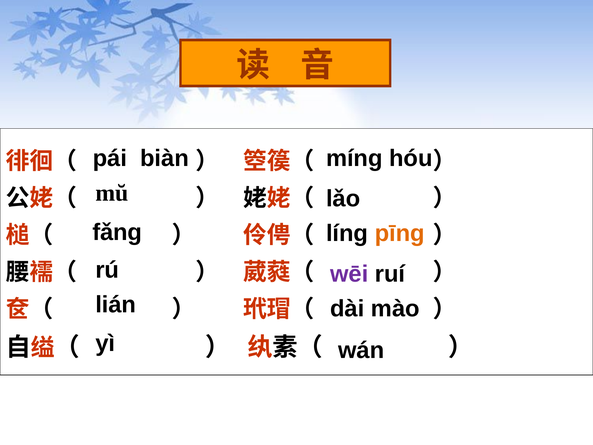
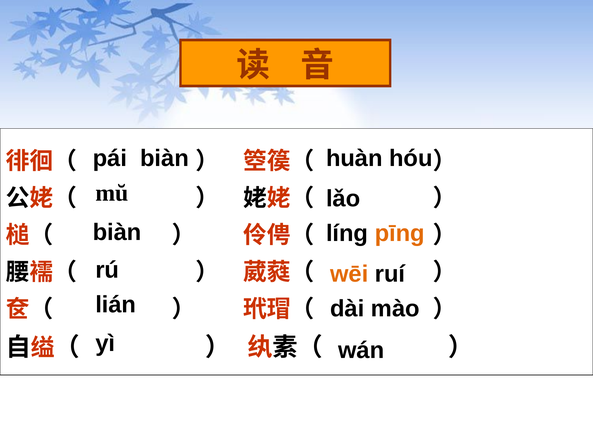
míng: míng -> huàn (354, 158)
fǎng: fǎng -> biàn (117, 232)
wēi colour: purple -> orange (349, 274)
